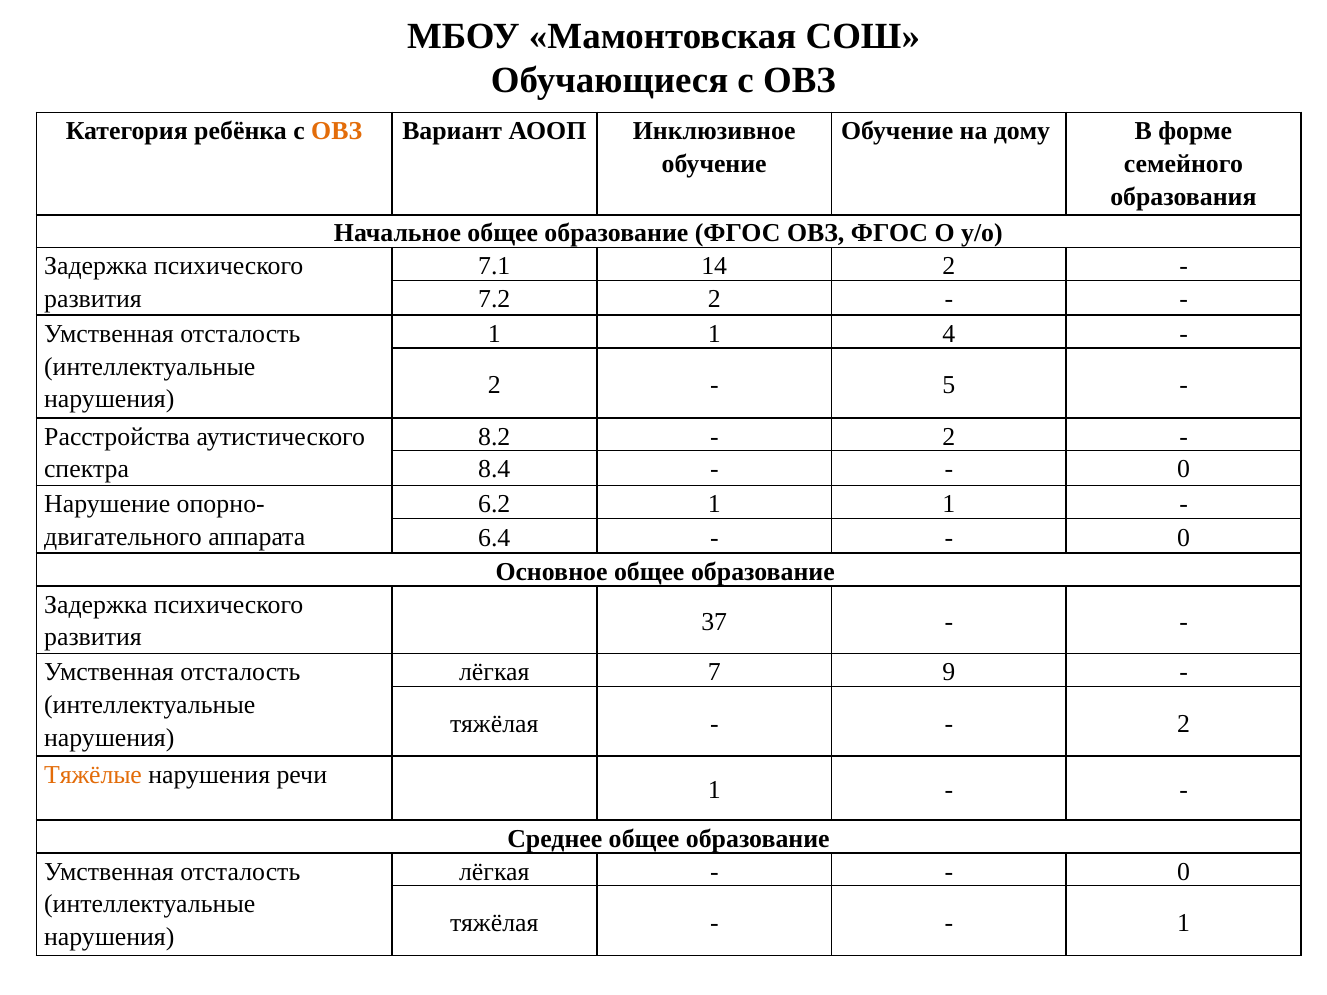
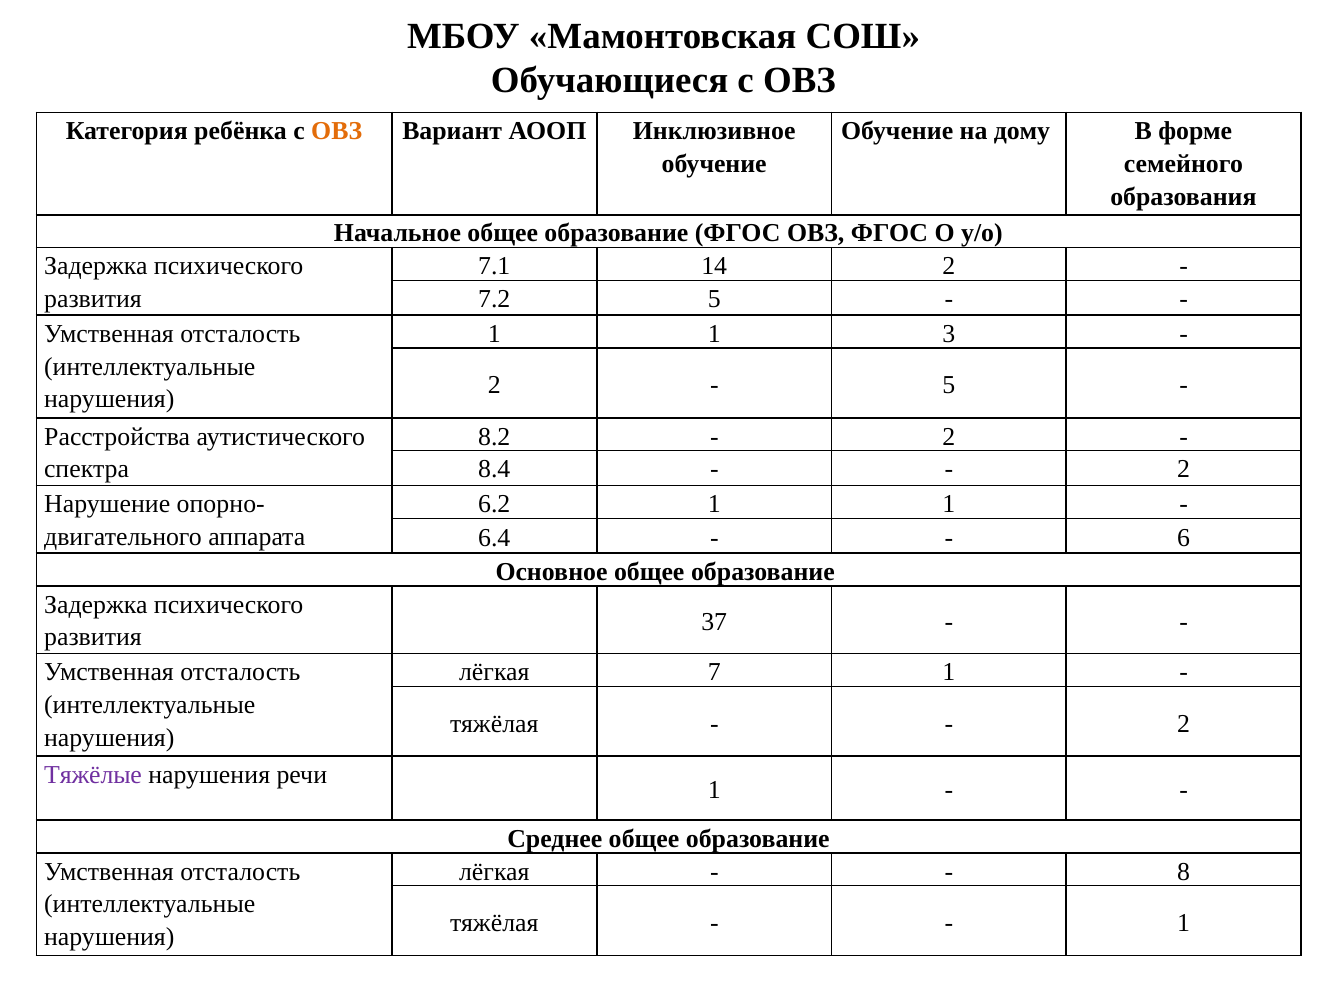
7.2 2: 2 -> 5 (714, 299)
4: 4 -> 3 (949, 334)
0: 0 -> 2 (1184, 469)
0: 0 -> 6 (1184, 538)
7 9: 9 -> 1 (949, 672)
Тяжёлые colour: orange -> purple (93, 775)
0: 0 -> 8 (1184, 872)
